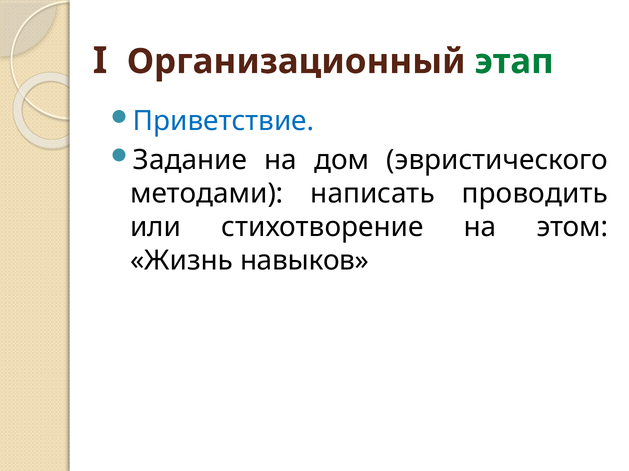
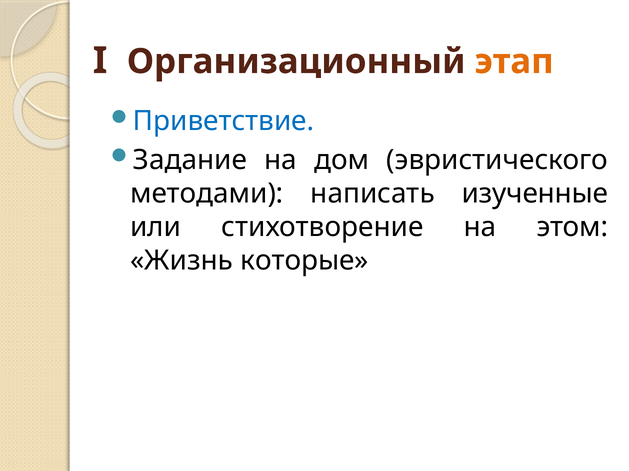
этап colour: green -> orange (514, 62)
проводить: проводить -> изученные (535, 194)
навыков: навыков -> которые (305, 261)
